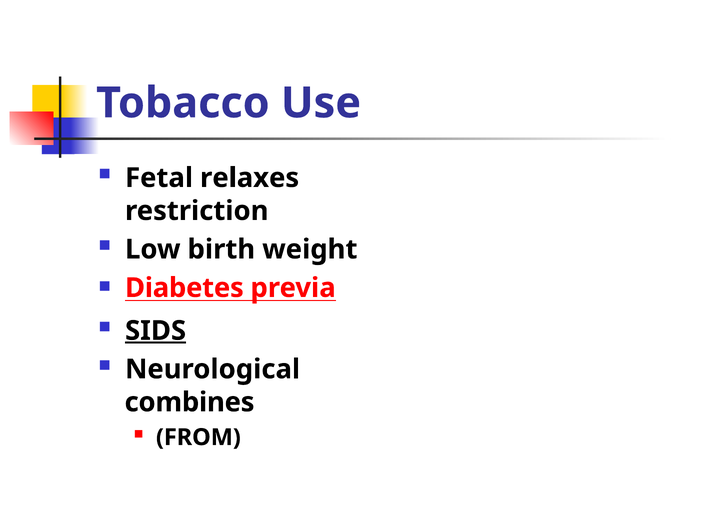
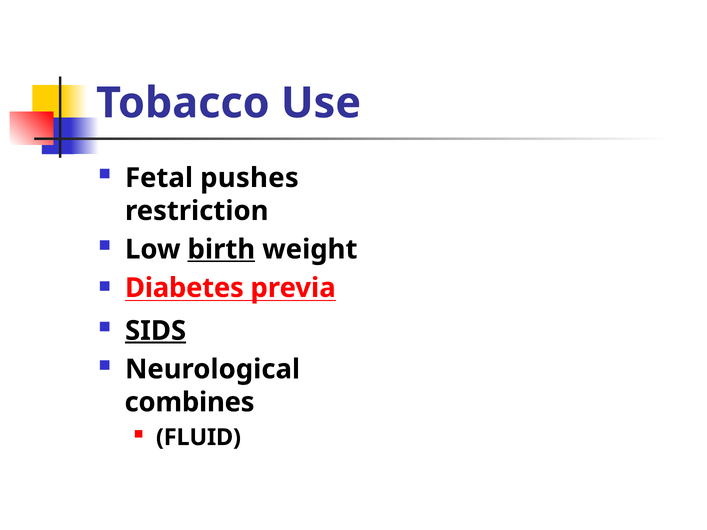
relaxes: relaxes -> pushes (249, 178)
birth underline: none -> present (221, 250)
FROM: FROM -> FLUID (198, 438)
